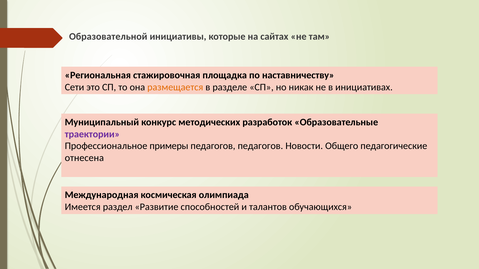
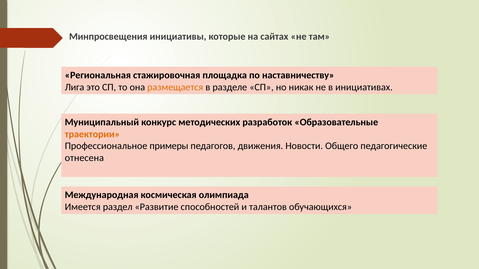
Образовательной: Образовательной -> Минпросвещения (108, 37)
Сети: Сети -> Лига (75, 87)
траектории colour: purple -> orange (92, 134)
педагогов педагогов: педагогов -> движения (260, 146)
